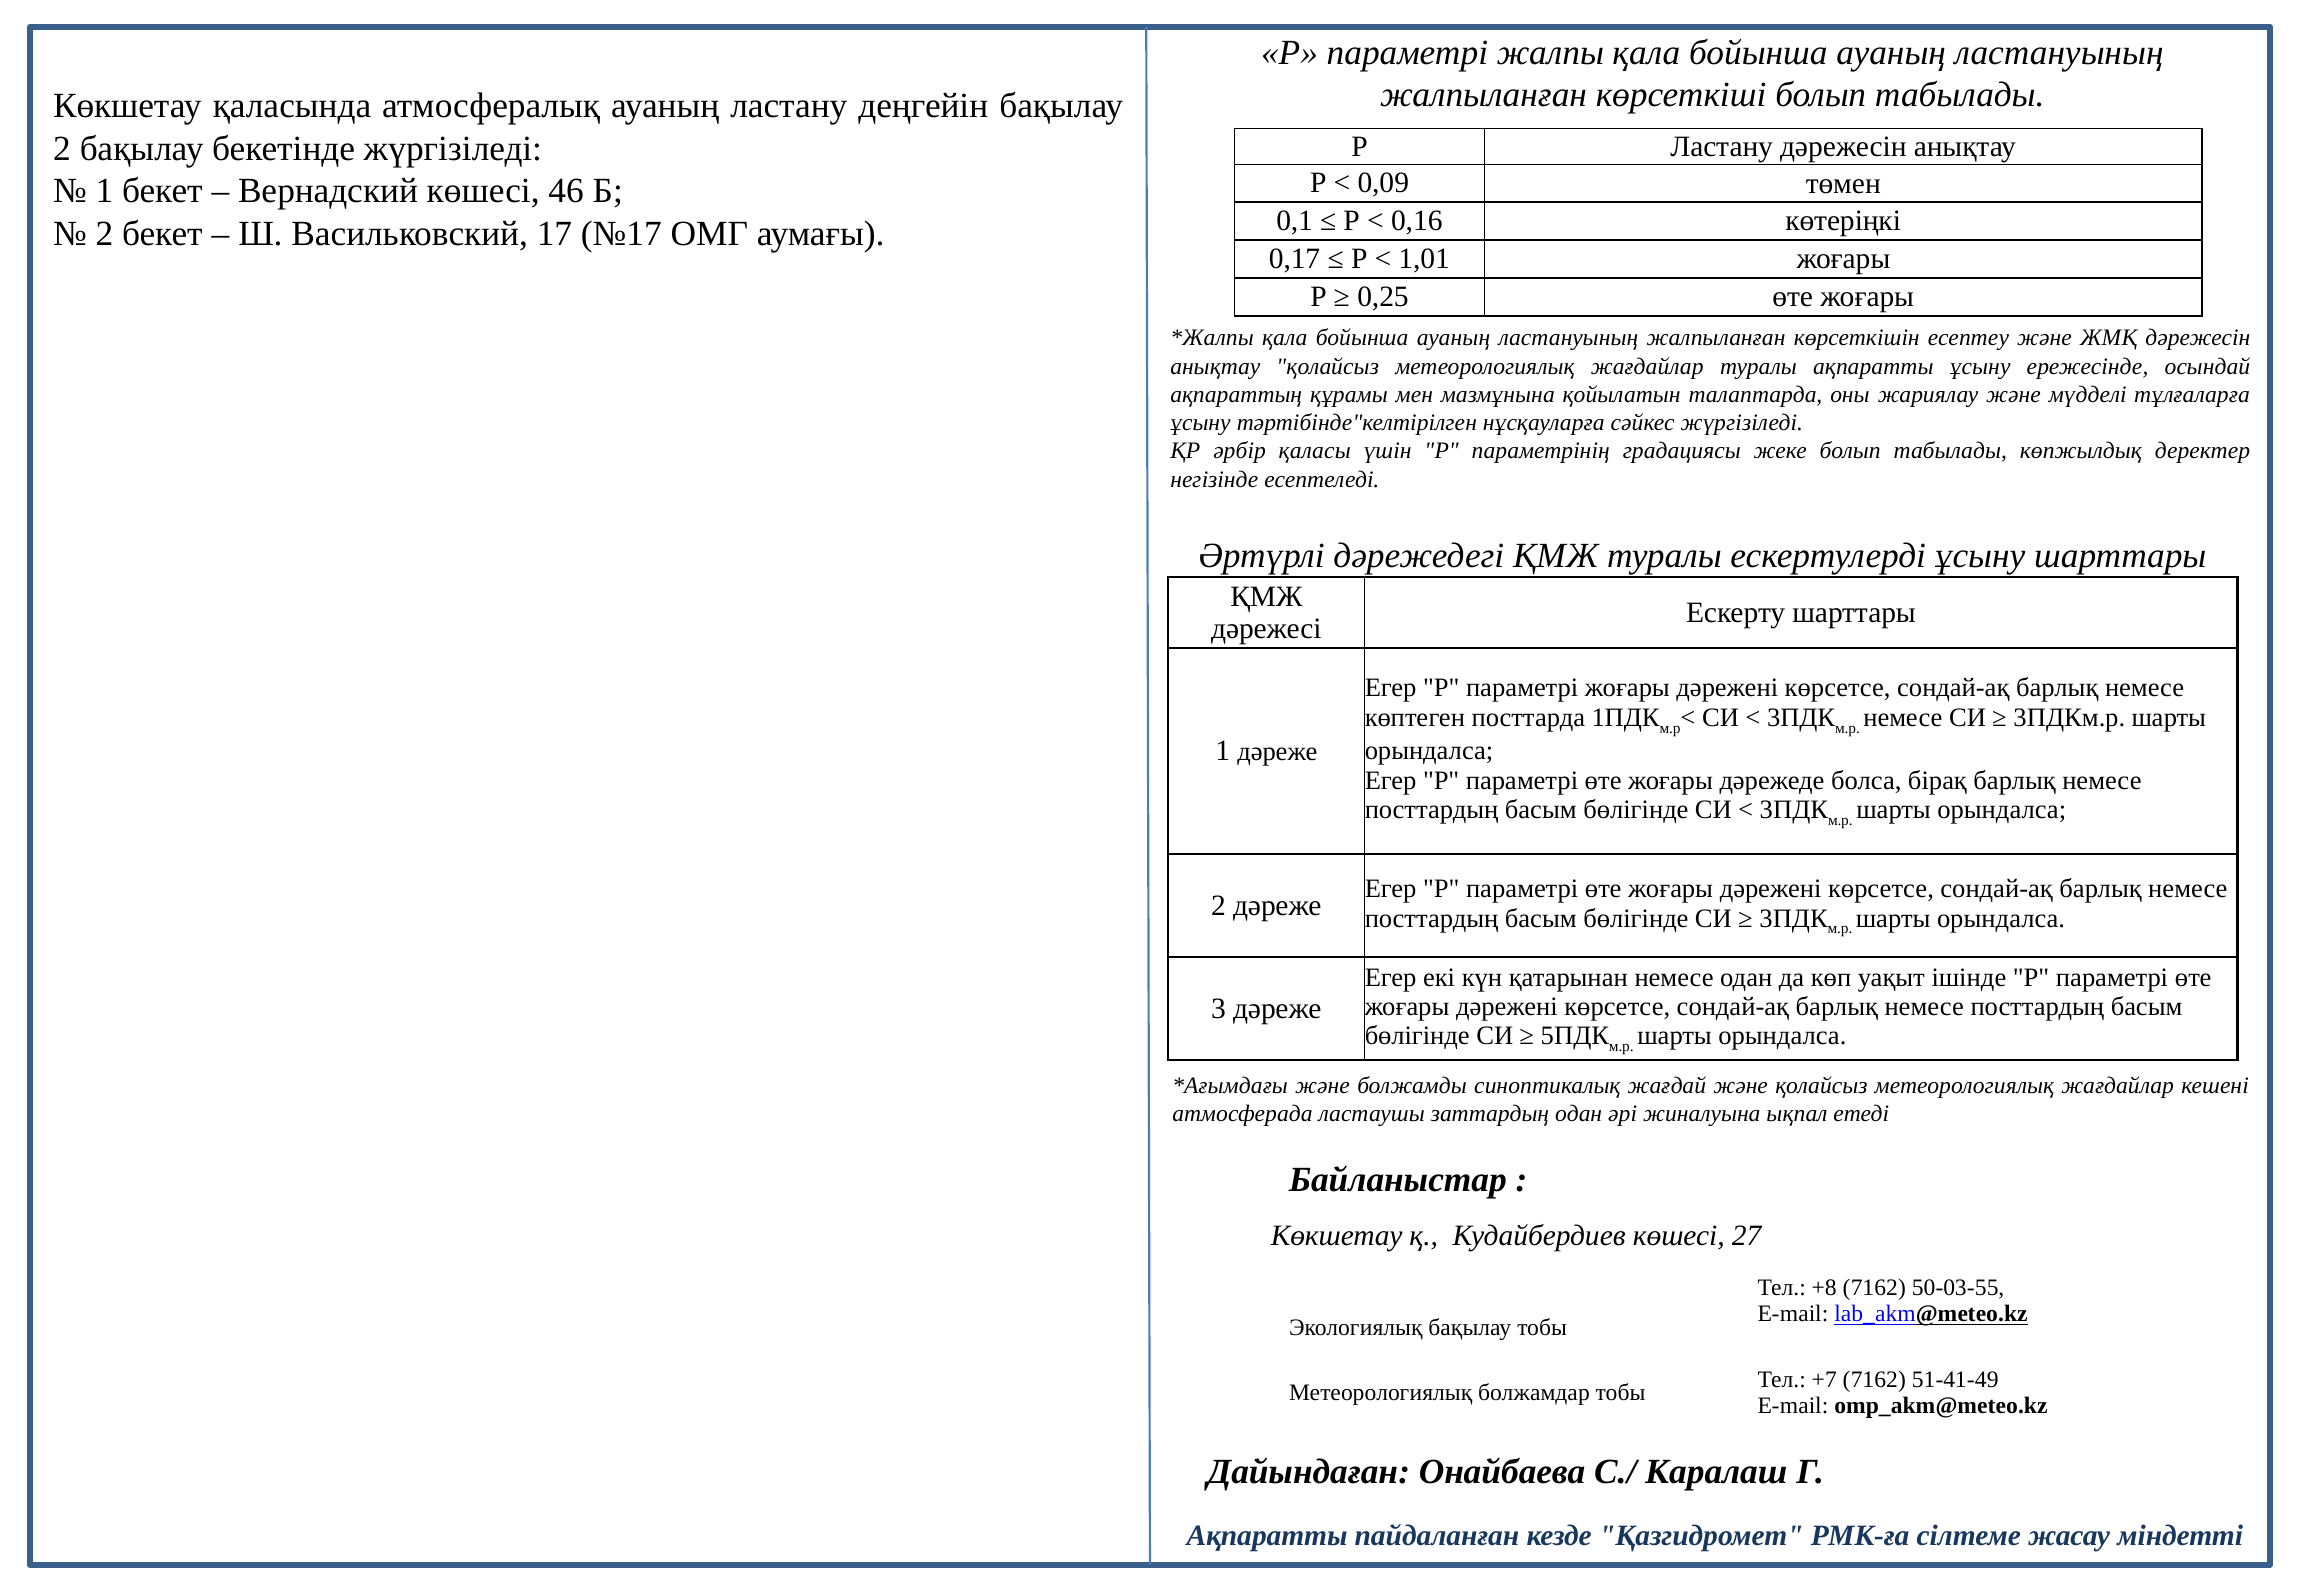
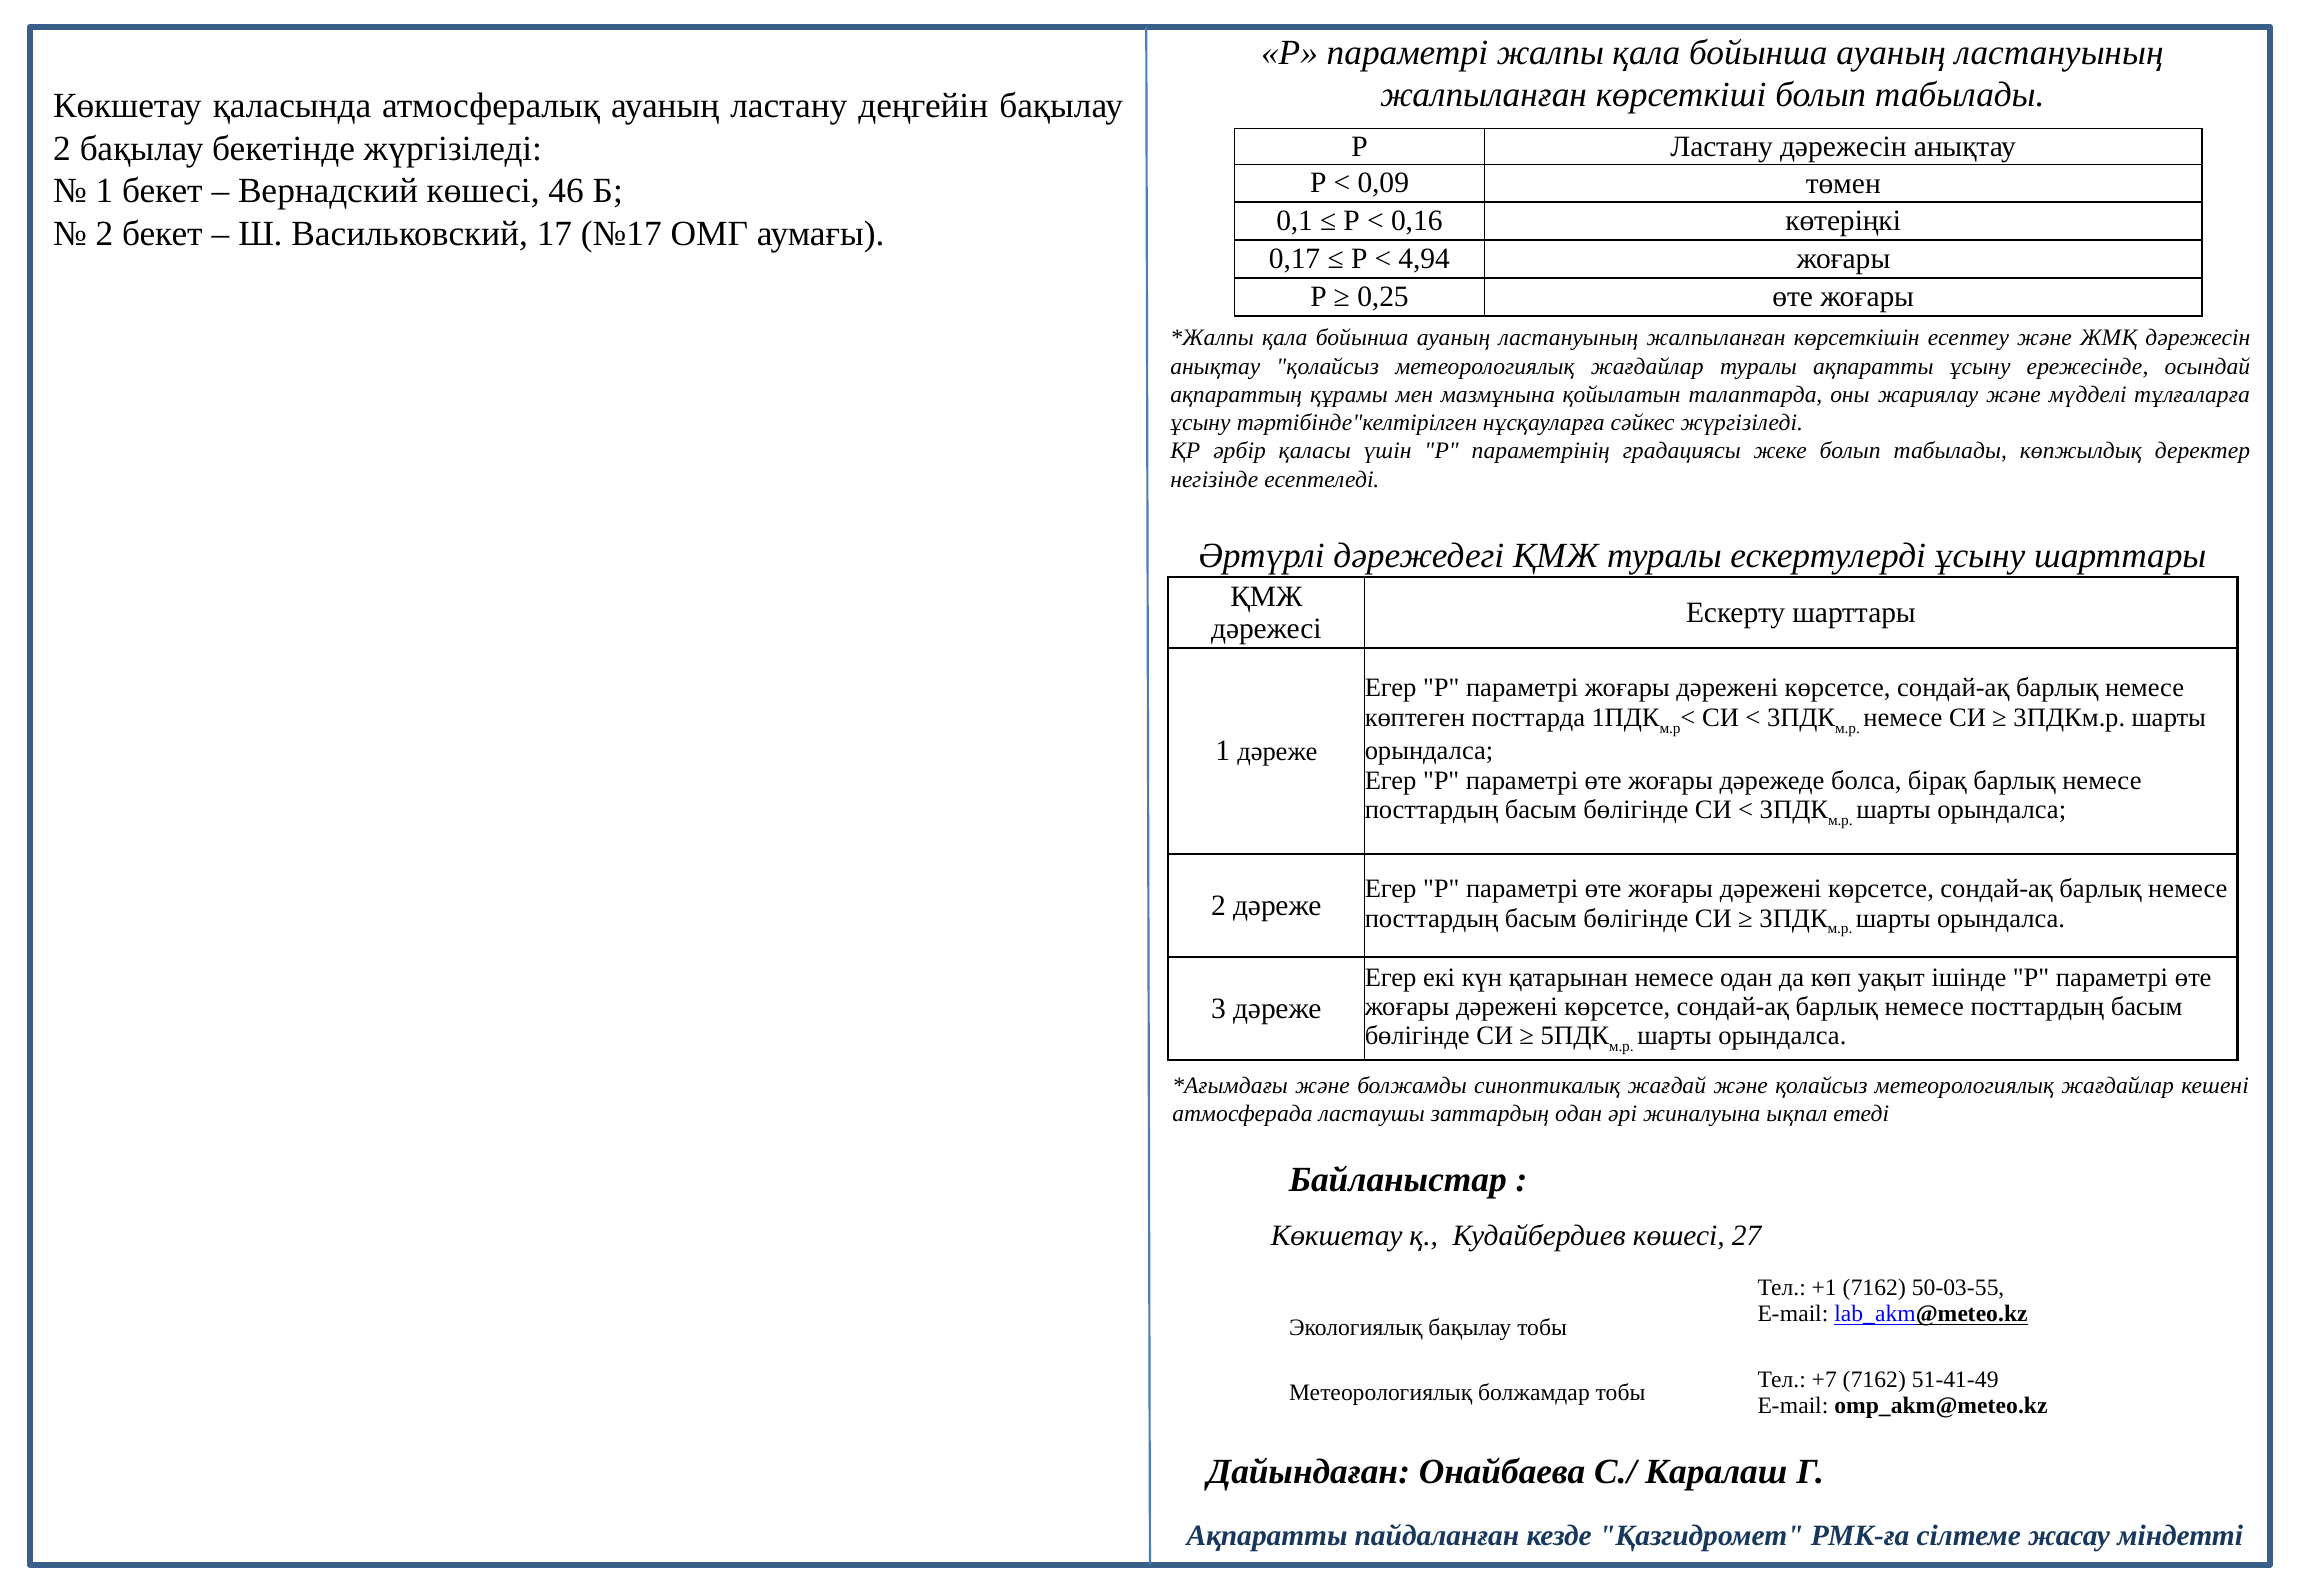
1,01: 1,01 -> 4,94 (1424, 259)
+8: +8 -> +1 (1824, 1288)
